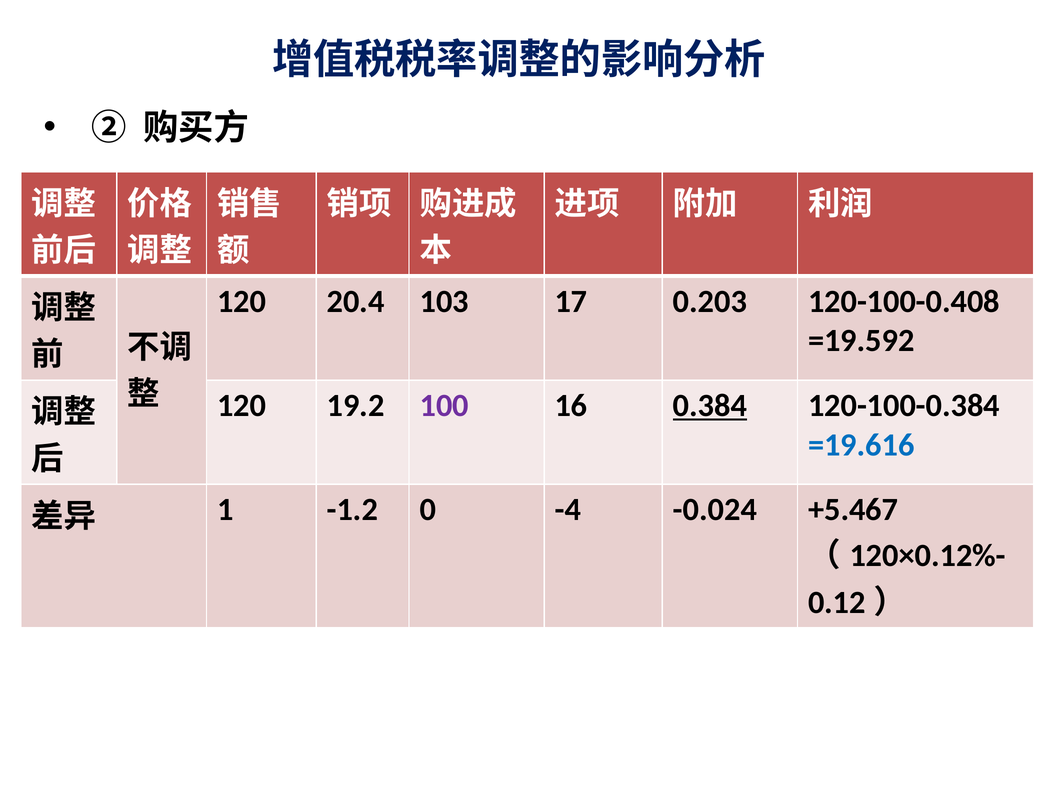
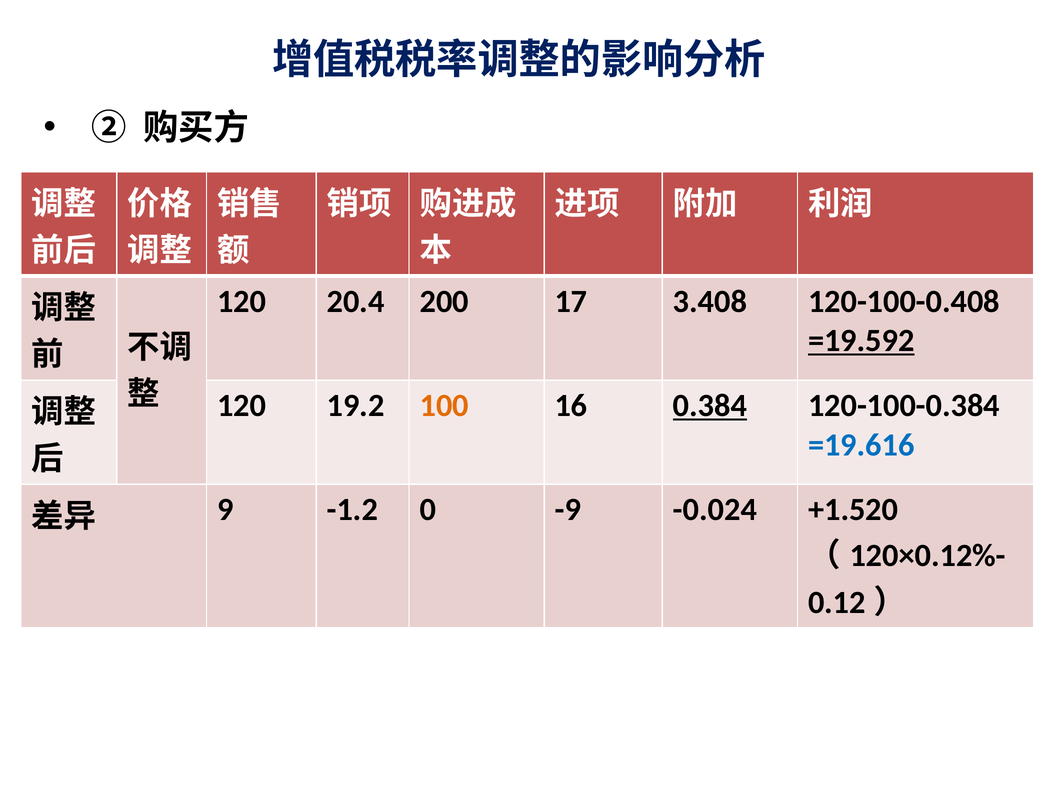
103: 103 -> 200 (444, 301)
0.203: 0.203 -> 3.408 (710, 301)
=19.592 underline: none -> present (861, 341)
100 colour: purple -> orange (444, 406)
1: 1 -> 9 (225, 510)
-4: -4 -> -9 (568, 510)
+5.467: +5.467 -> +1.520 (853, 510)
